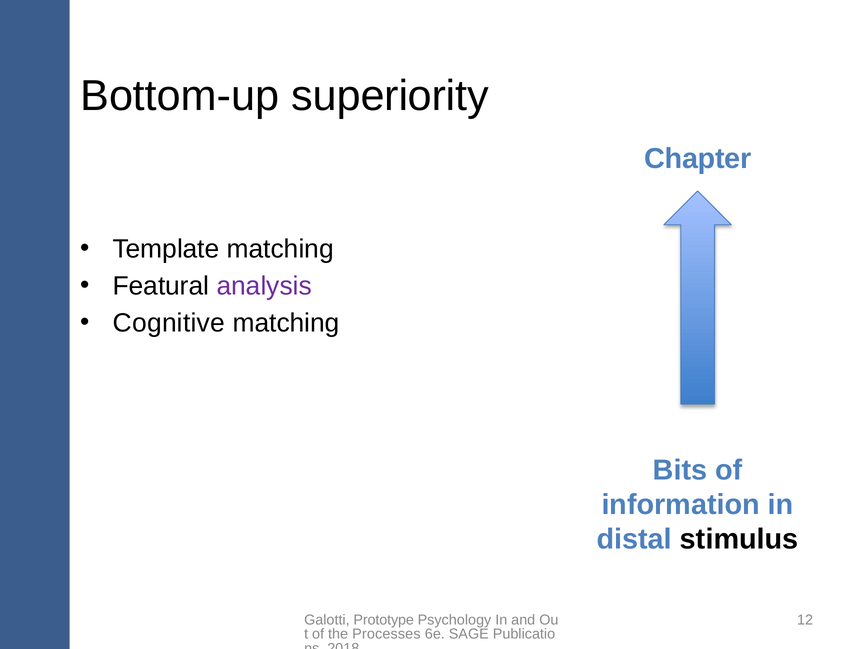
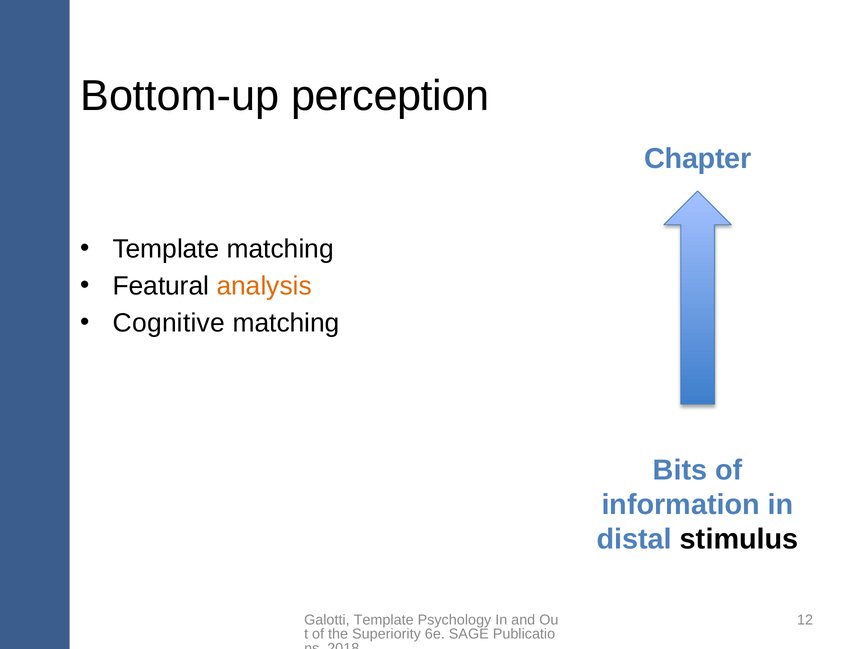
superiority: superiority -> perception (390, 96)
analysis colour: purple -> orange (264, 286)
Galotti Prototype: Prototype -> Template (384, 620)
Processes: Processes -> Superiority (386, 634)
